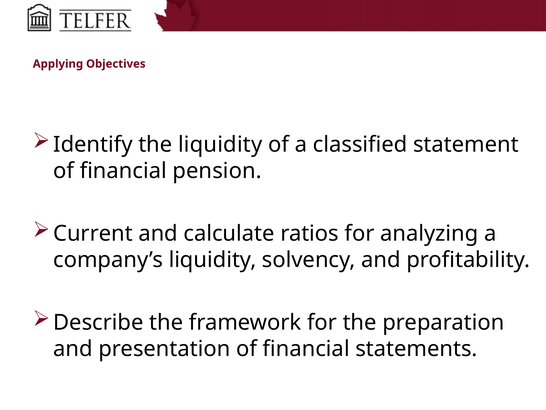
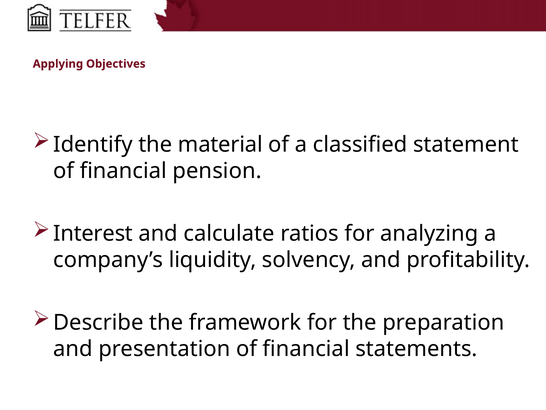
the liquidity: liquidity -> material (220, 144)
Current: Current -> Interest (93, 233)
